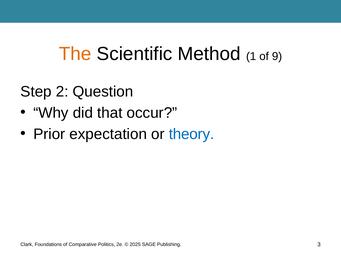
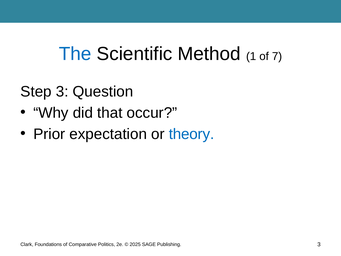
The colour: orange -> blue (75, 54)
9: 9 -> 7 (277, 56)
Step 2: 2 -> 3 (62, 91)
